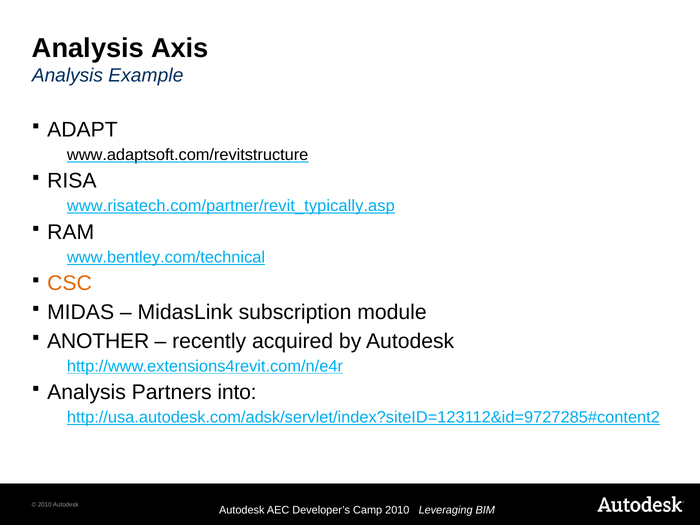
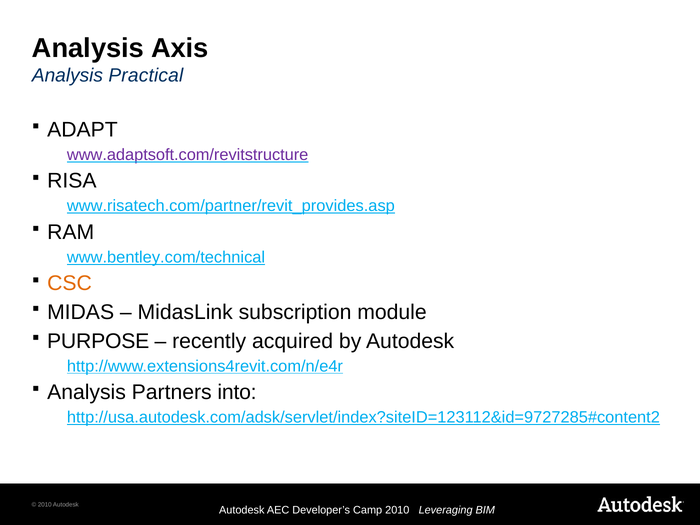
Example: Example -> Practical (146, 75)
www.adaptsoft.com/revitstructure colour: black -> purple (188, 155)
www.risatech.com/partner/revit_typically.asp: www.risatech.com/partner/revit_typically.asp -> www.risatech.com/partner/revit_provides.asp (231, 206)
ANOTHER: ANOTHER -> PURPOSE (98, 341)
